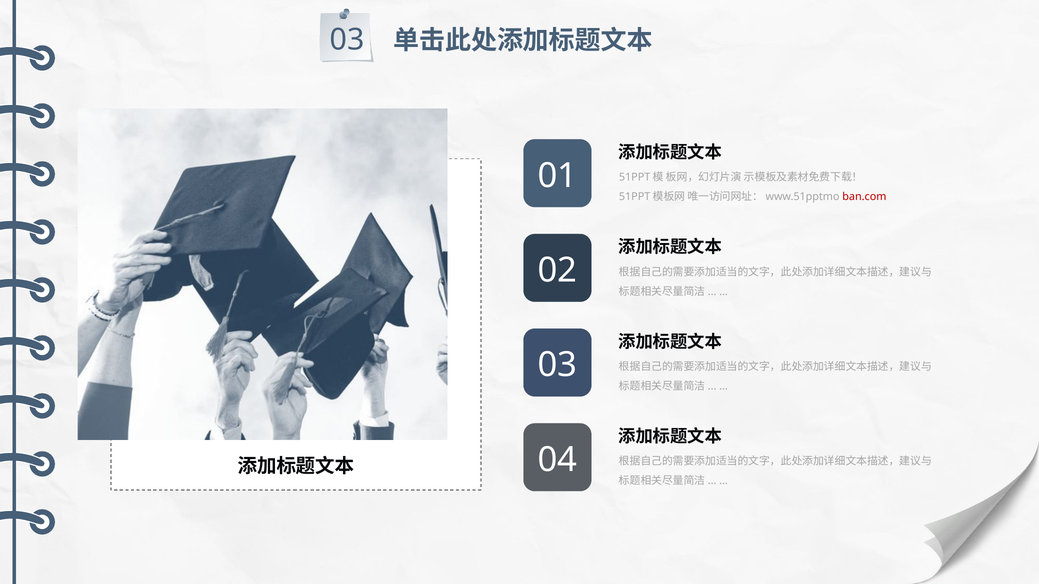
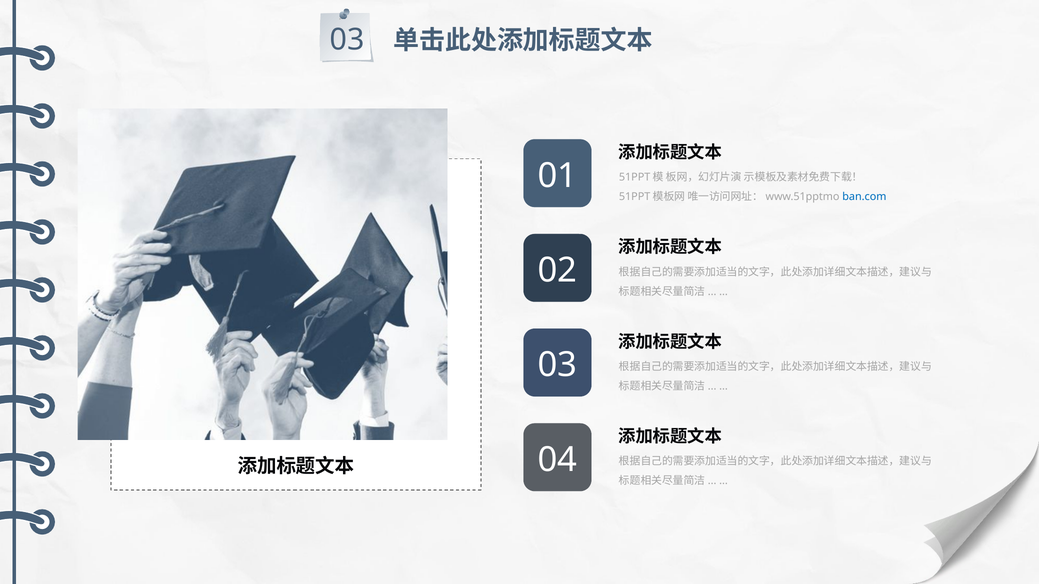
ban.com colour: red -> blue (864, 197)
